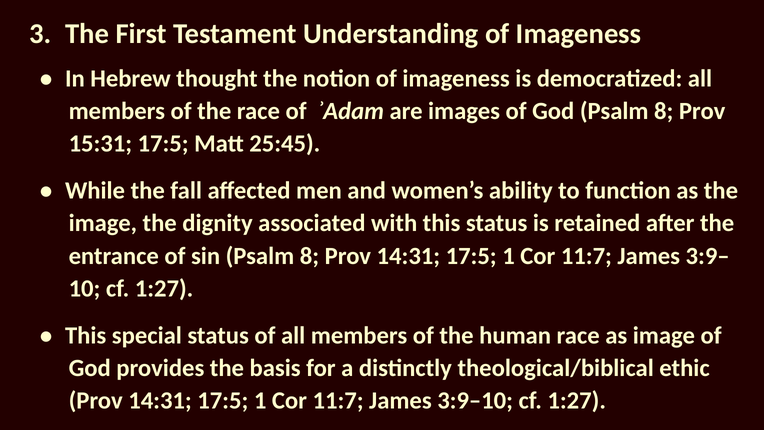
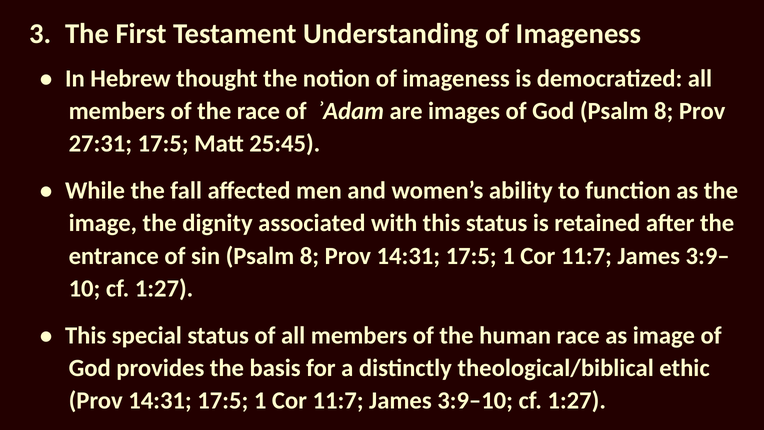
15:31: 15:31 -> 27:31 (100, 144)
